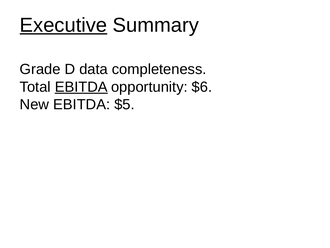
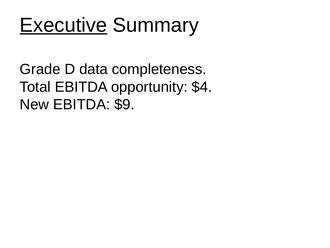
EBITDA underline: present -> none (81, 87)
$6: $6 -> $4 (202, 87)
$5: $5 -> $9 (124, 104)
